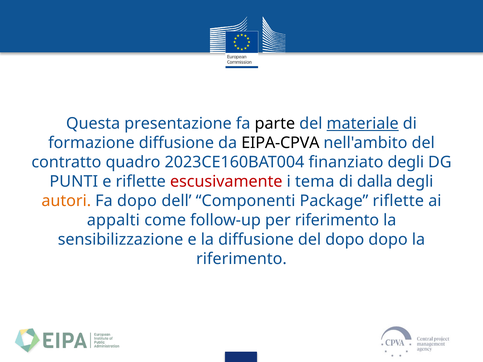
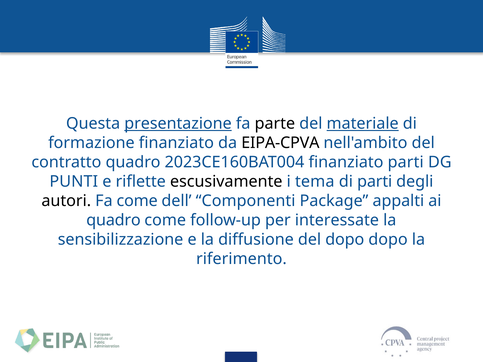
presentazione underline: none -> present (178, 124)
formazione diffusione: diffusione -> finanziato (176, 143)
finanziato degli: degli -> parti (406, 162)
escusivamente colour: red -> black (226, 182)
di dalla: dalla -> parti (375, 182)
autori colour: orange -> black (66, 201)
Fa dopo: dopo -> come (137, 201)
Package riflette: riflette -> appalti (398, 201)
appalti: appalti -> quadro (114, 220)
per riferimento: riferimento -> interessate (337, 220)
